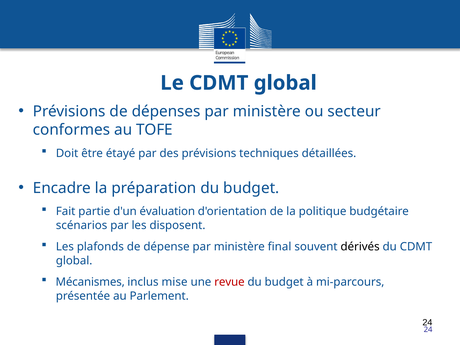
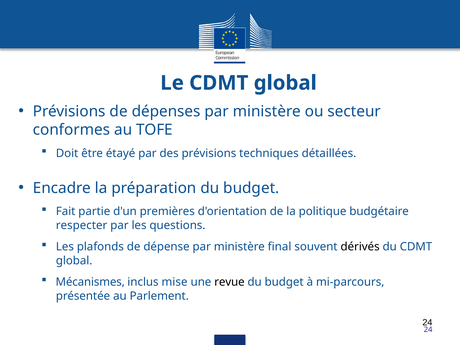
évaluation: évaluation -> premières (167, 212)
scénarios: scénarios -> respecter (82, 225)
disposent: disposent -> questions (177, 225)
revue colour: red -> black (229, 282)
